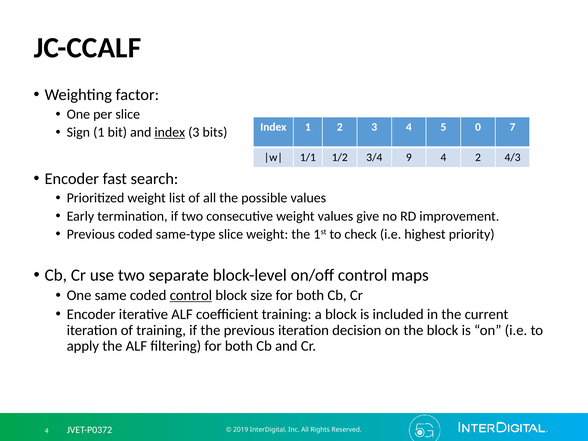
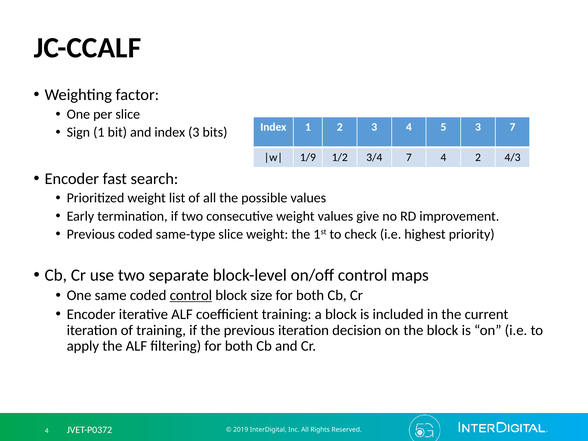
5 0: 0 -> 3 (478, 127)
index underline: present -> none (170, 132)
1/1: 1/1 -> 1/9 (308, 157)
3/4 9: 9 -> 7 (409, 157)
